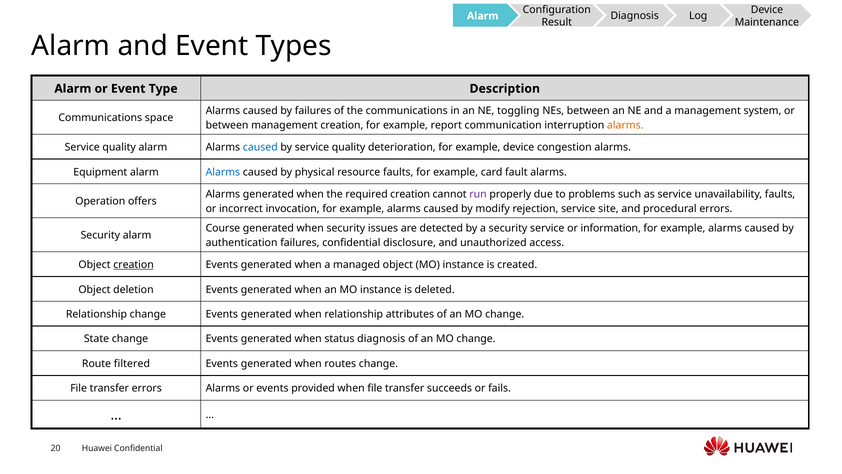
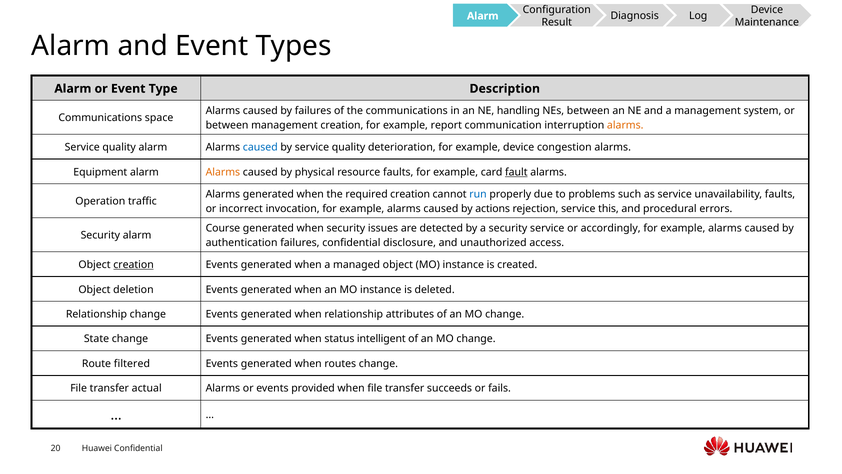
toggling: toggling -> handling (518, 111)
Alarms colour: blue -> orange (223, 172)
fault underline: none -> present (516, 172)
run colour: purple -> blue (478, 194)
offers: offers -> traffic (142, 201)
modify: modify -> actions (493, 208)
site: site -> this (608, 208)
information: information -> accordingly (611, 228)
status diagnosis: diagnosis -> intelligent (381, 339)
transfer errors: errors -> actual (147, 388)
